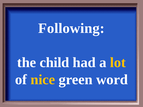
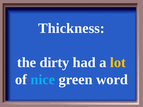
Following: Following -> Thickness (71, 28)
child: child -> dirty (54, 63)
nice colour: yellow -> light blue (43, 80)
